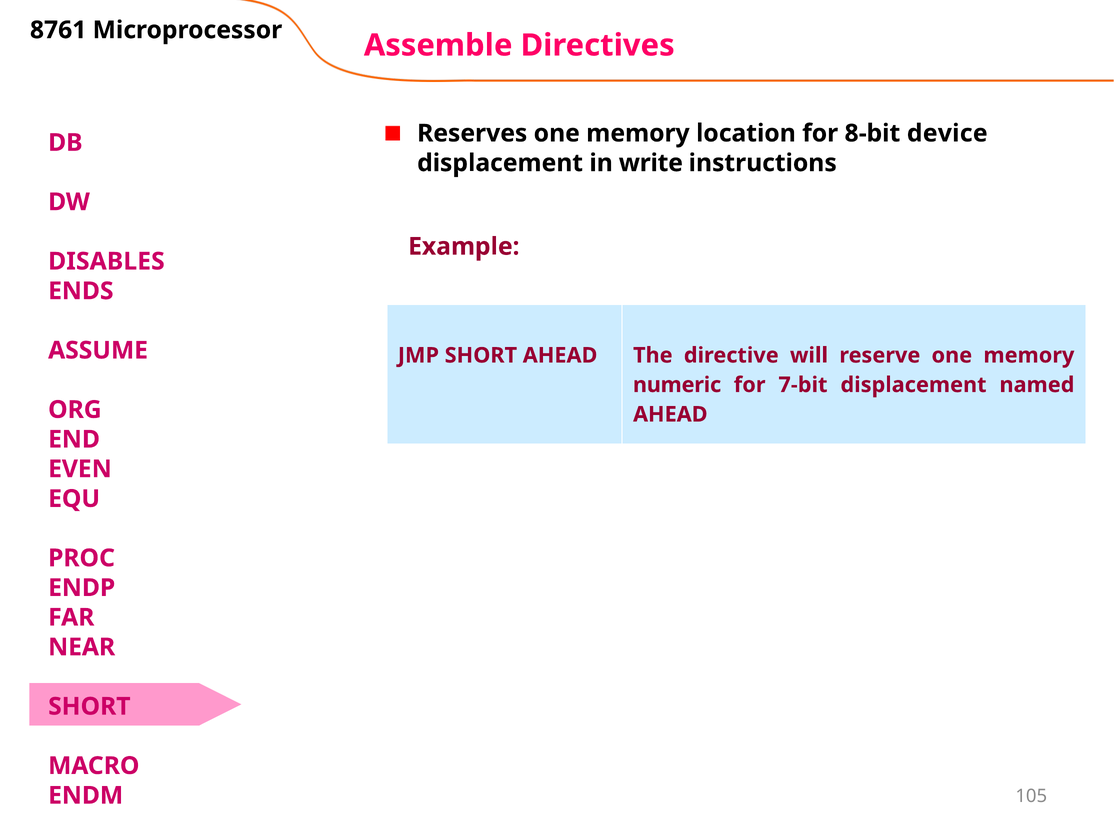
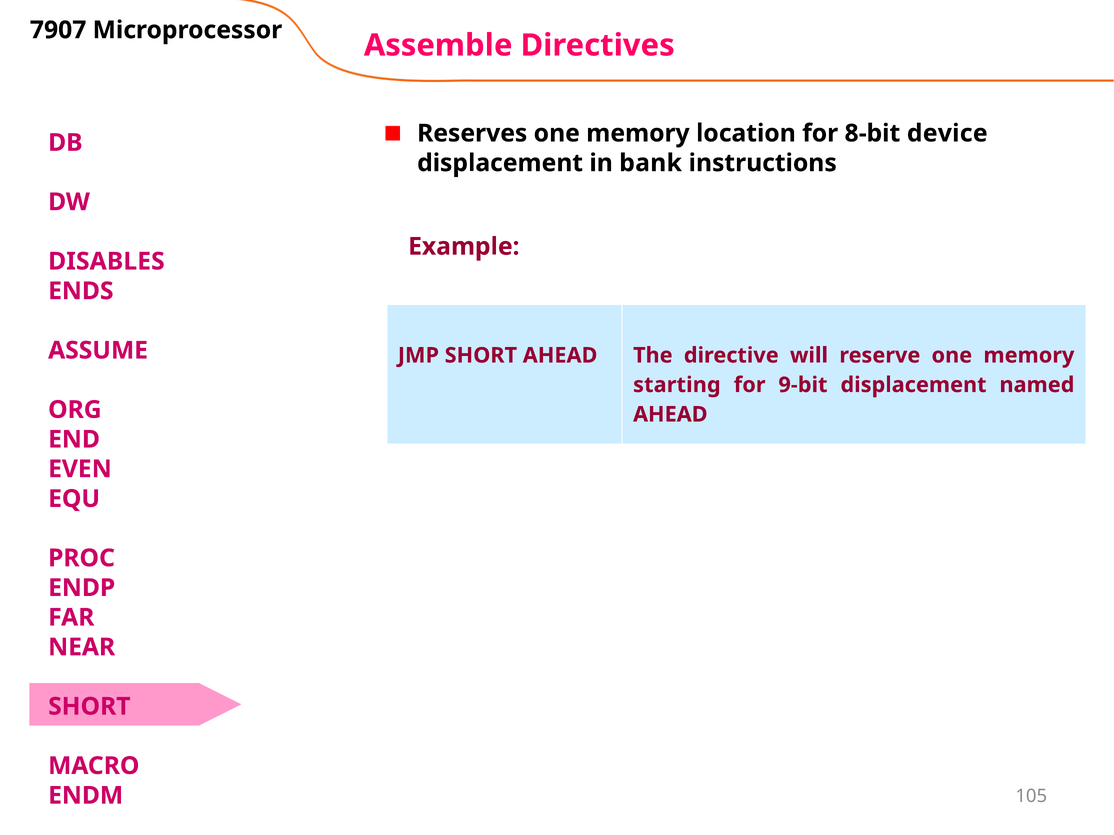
8761: 8761 -> 7907 (58, 30)
write: write -> bank (651, 163)
numeric: numeric -> starting (677, 385)
7-bit: 7-bit -> 9-bit (803, 385)
